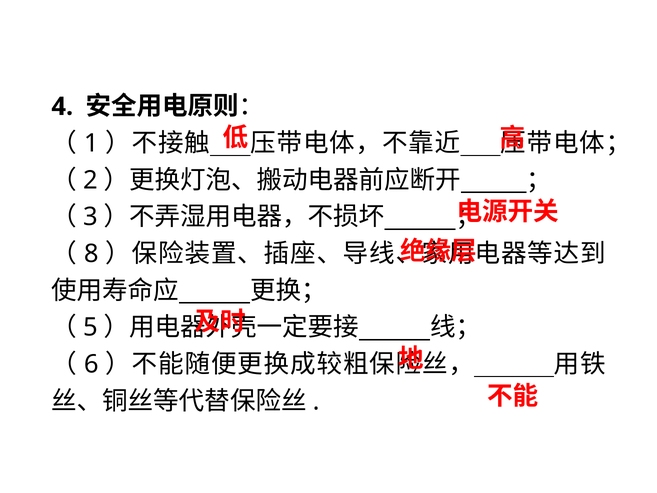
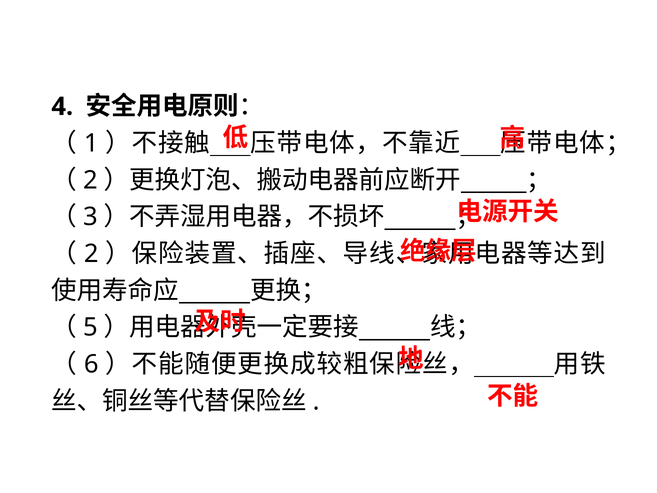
8: 8 -> 2 (91, 254)
